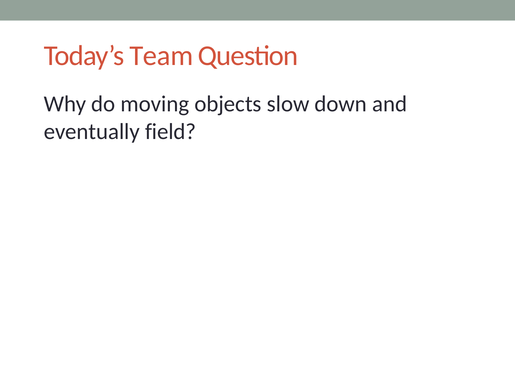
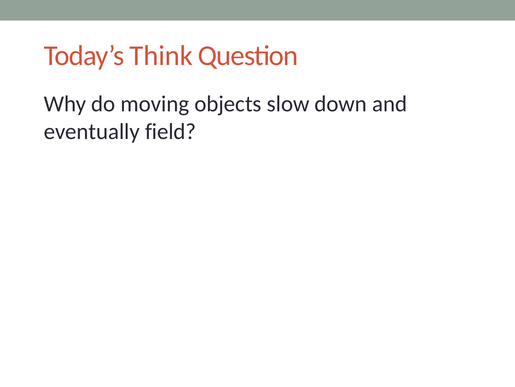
Team: Team -> Think (161, 56)
